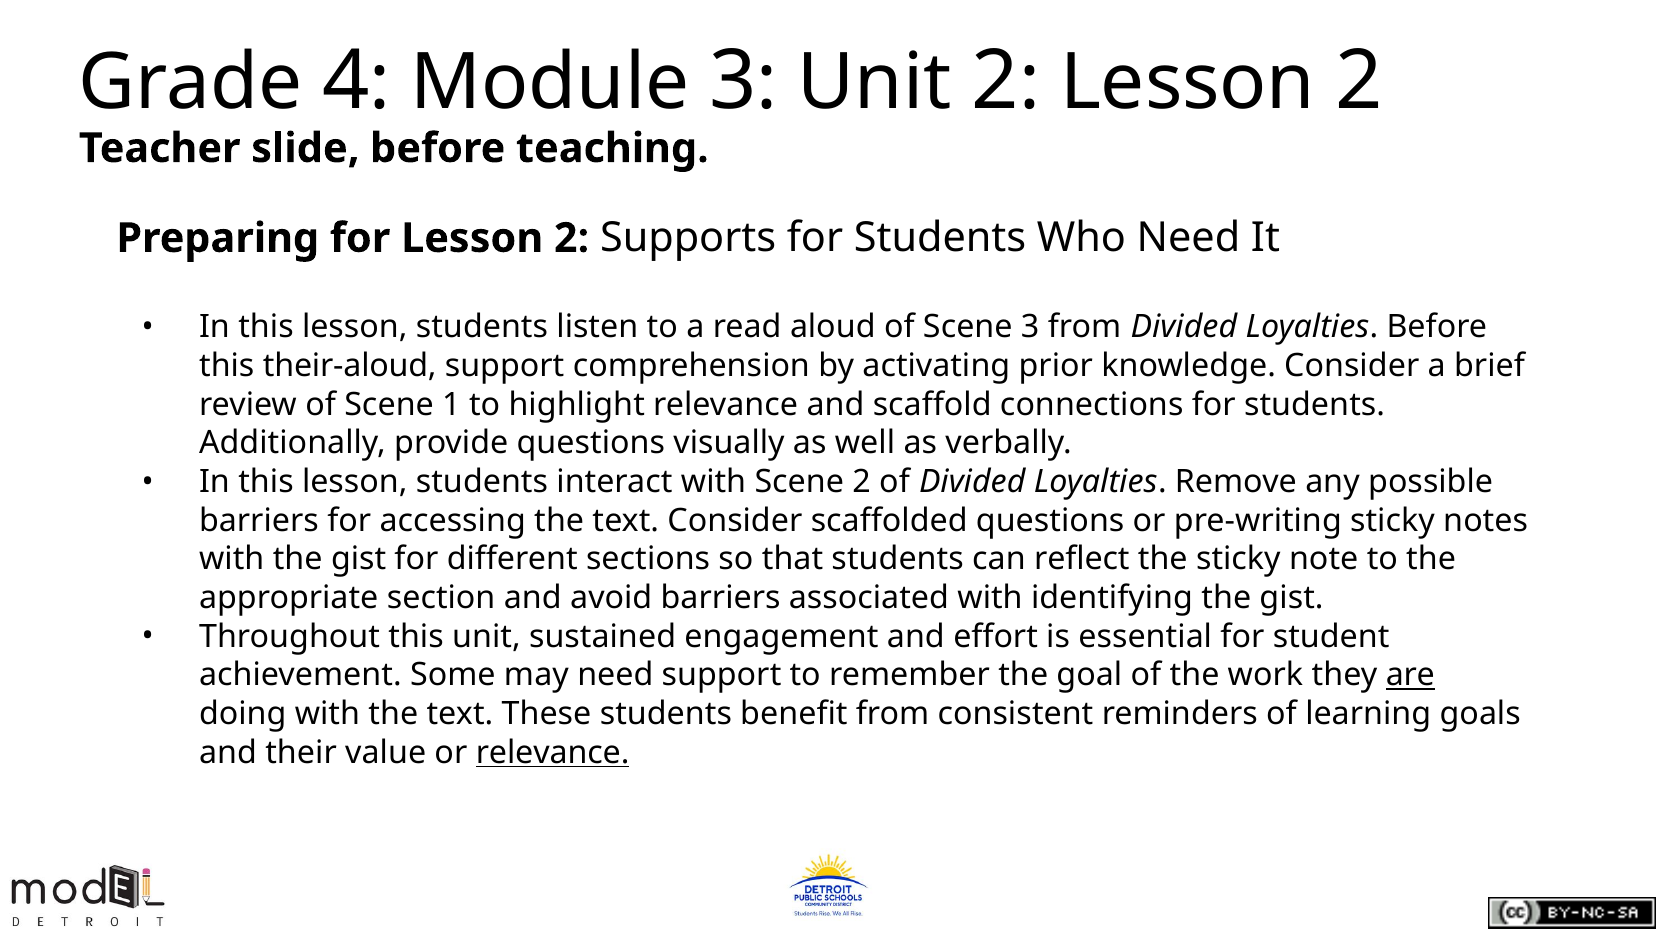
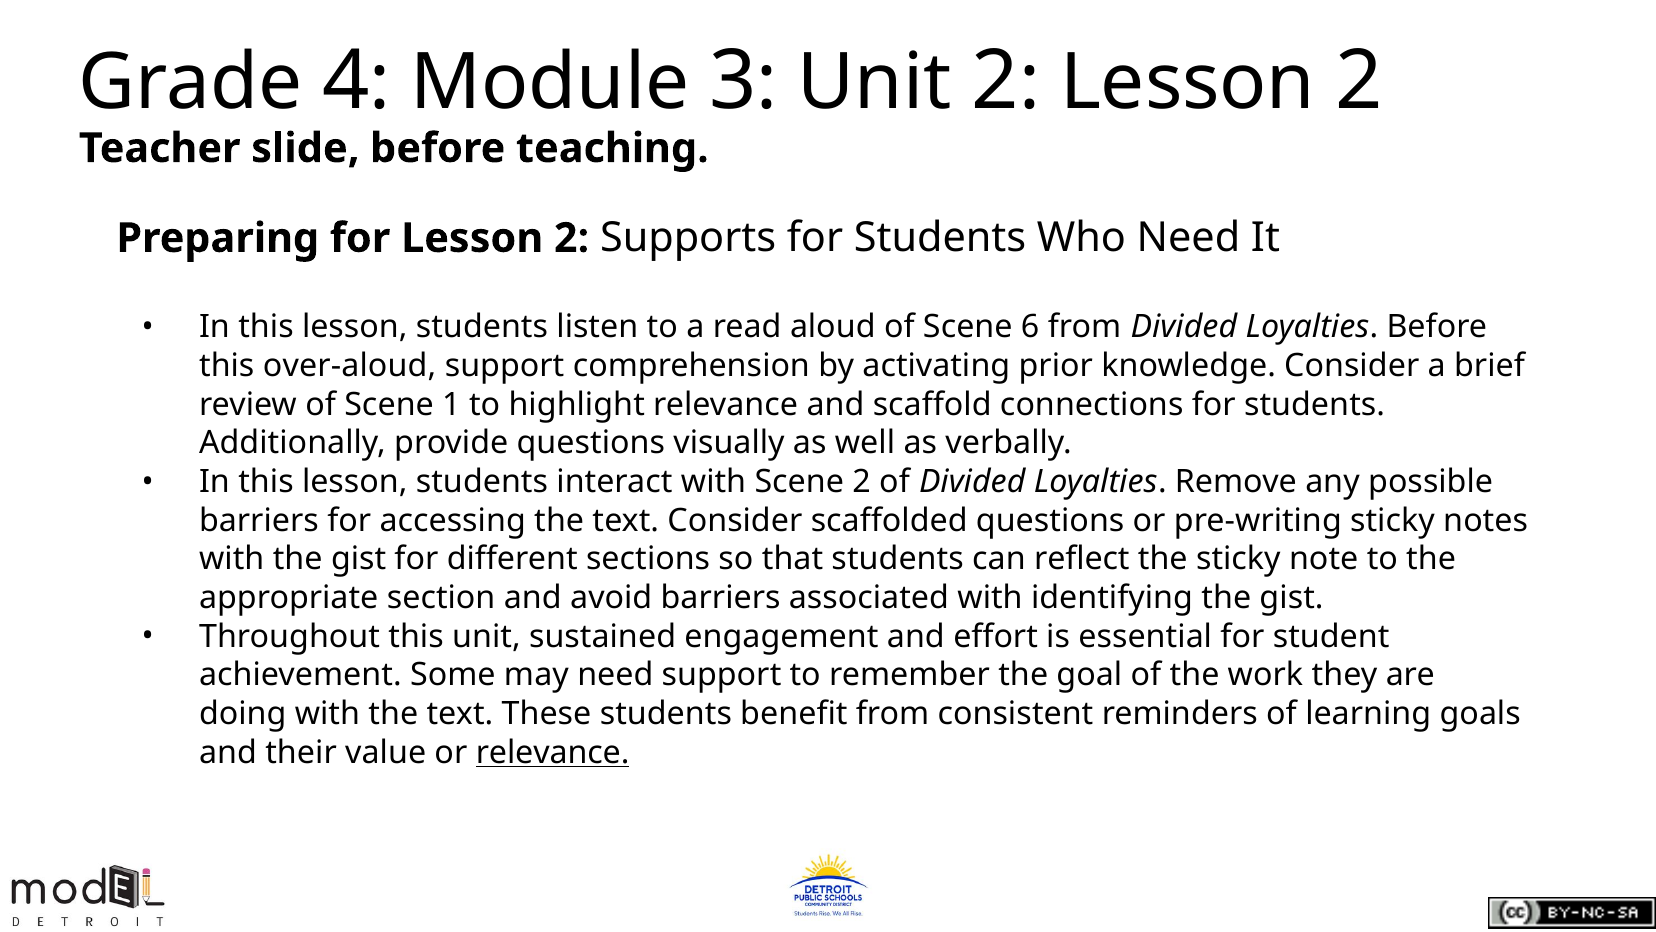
Scene 3: 3 -> 6 (1030, 327)
their-aloud: their-aloud -> over-aloud (350, 366)
are underline: present -> none (1410, 675)
